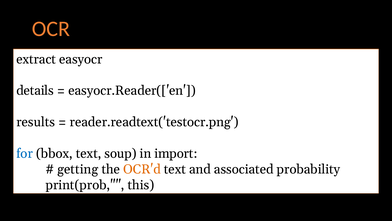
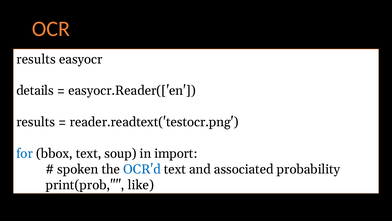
extract: extract -> results (36, 59)
getting: getting -> spoken (78, 169)
OCR'd colour: orange -> blue (142, 169)
this: this -> like (141, 185)
